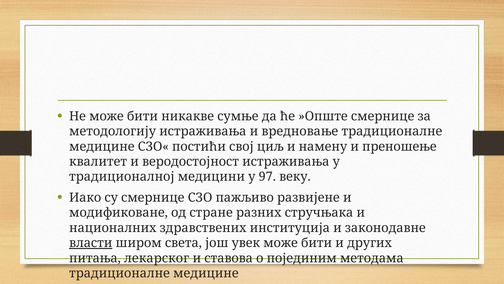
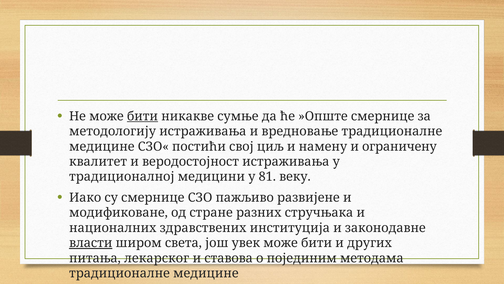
бити underline: none -> present (142, 116)
преношење: преношење -> ограничену (399, 146)
97: 97 -> 81 (267, 177)
